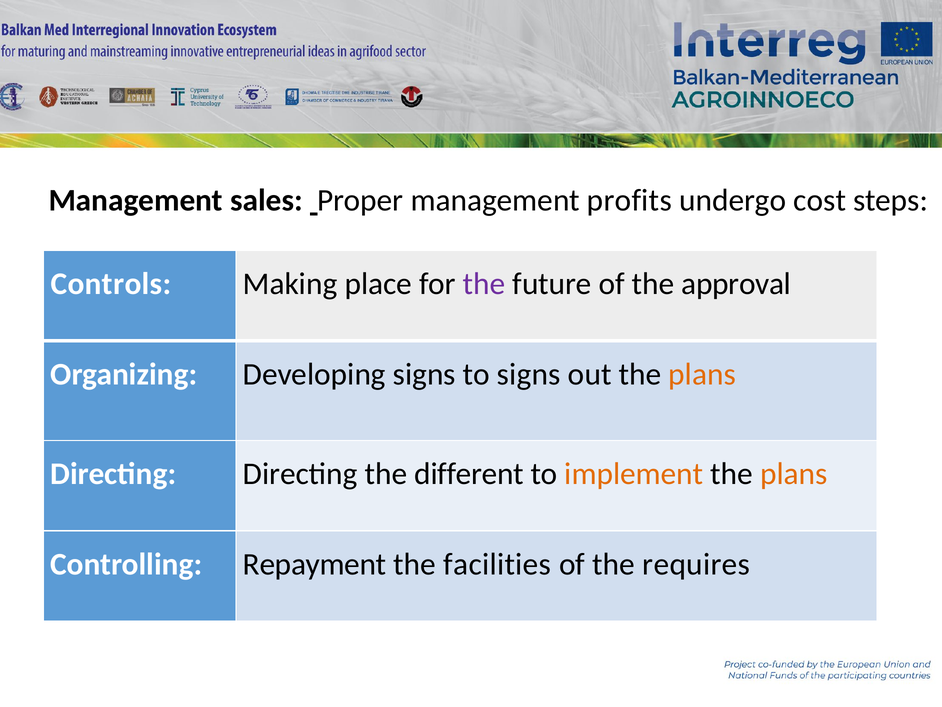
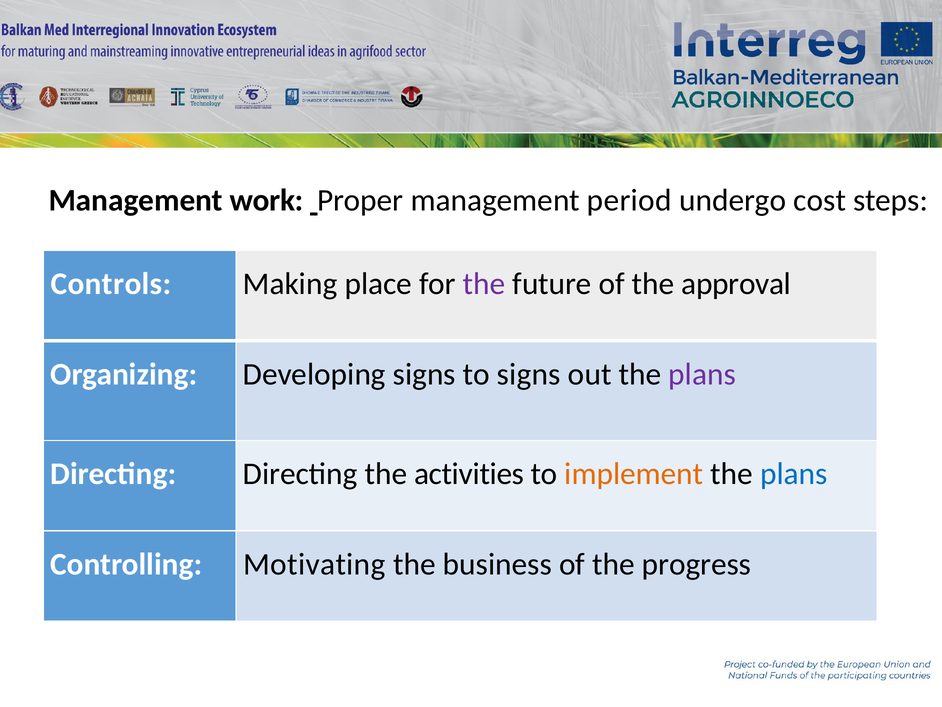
sales: sales -> work (267, 200)
profits: profits -> period (629, 200)
plans colour: orange -> purple (702, 374)
different: different -> activities (469, 474)
plans colour: orange -> blue (794, 474)
Repayment: Repayment -> Motivating (314, 564)
facilities: facilities -> business (497, 564)
requires: requires -> progress (696, 564)
